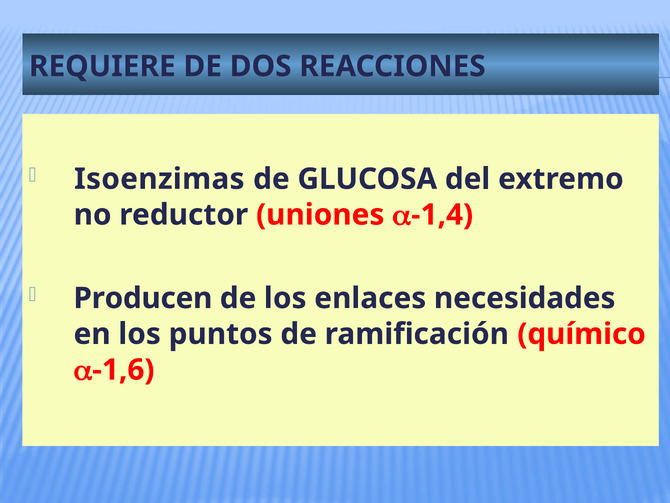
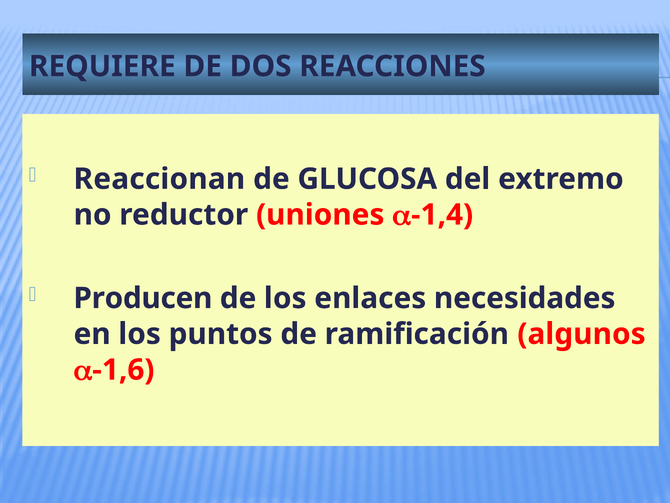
Isoenzimas: Isoenzimas -> Reaccionan (159, 179)
químico: químico -> algunos (581, 334)
